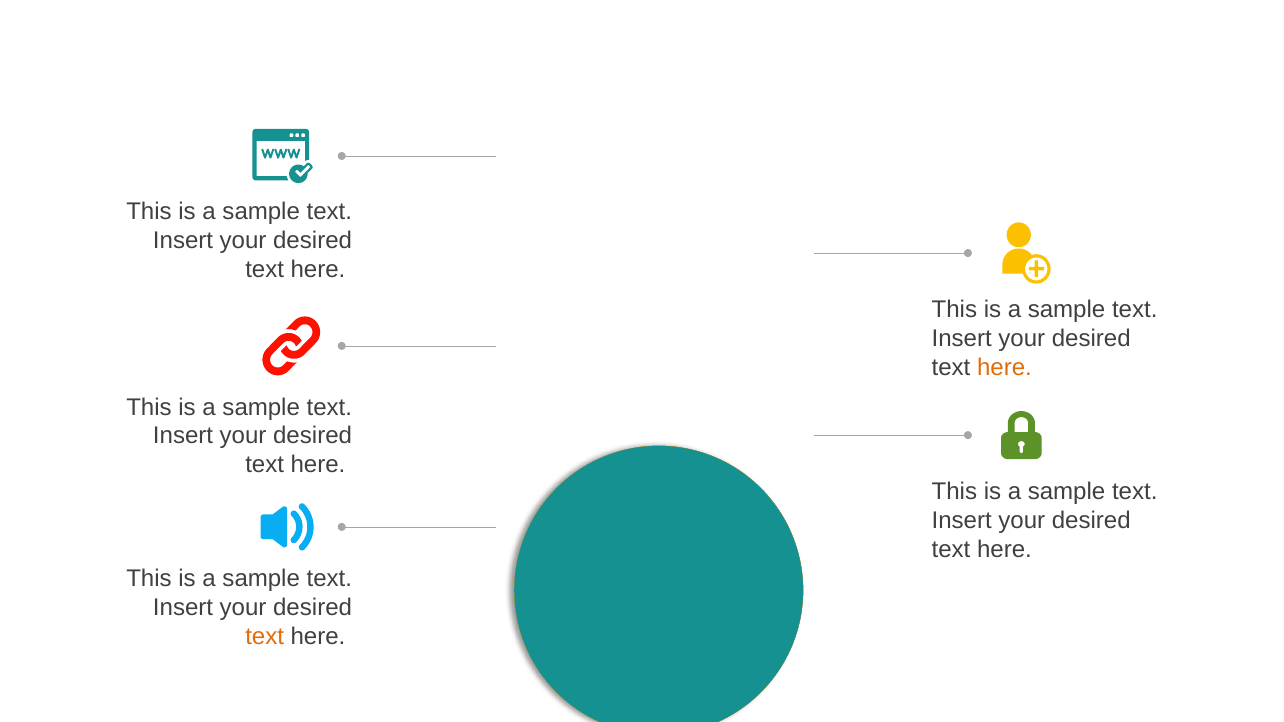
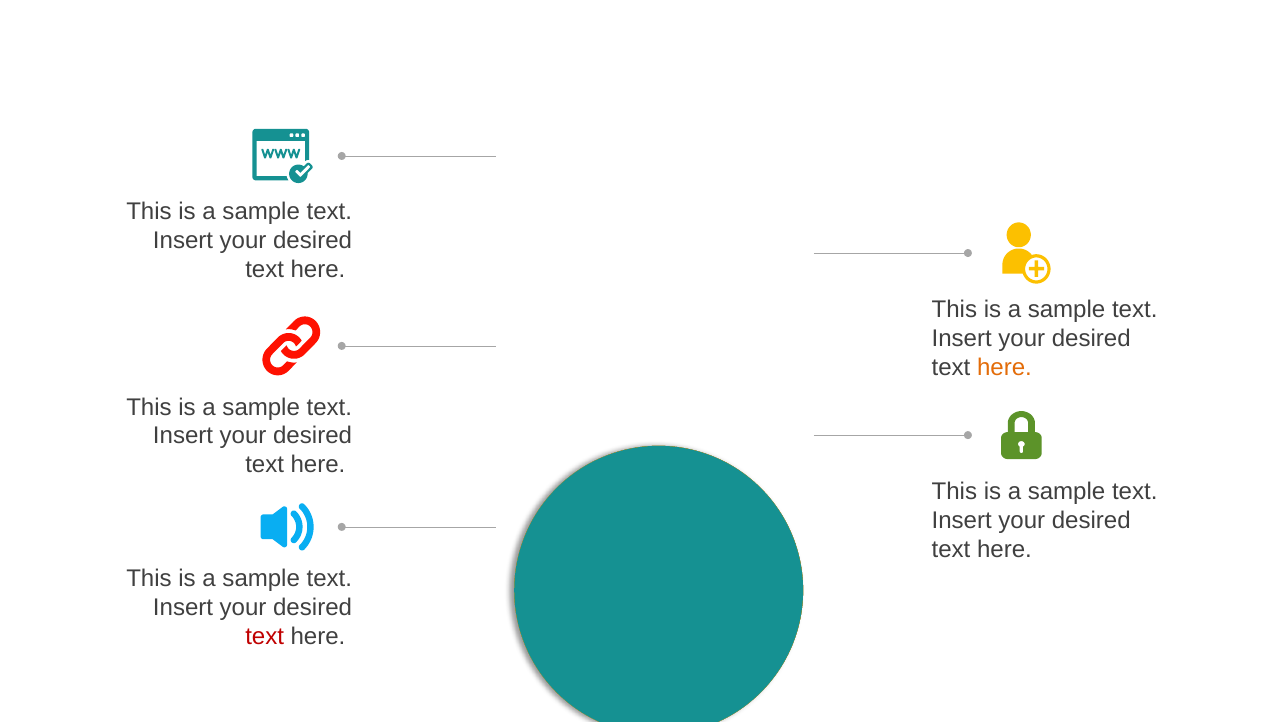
text colour: orange -> red (265, 636)
